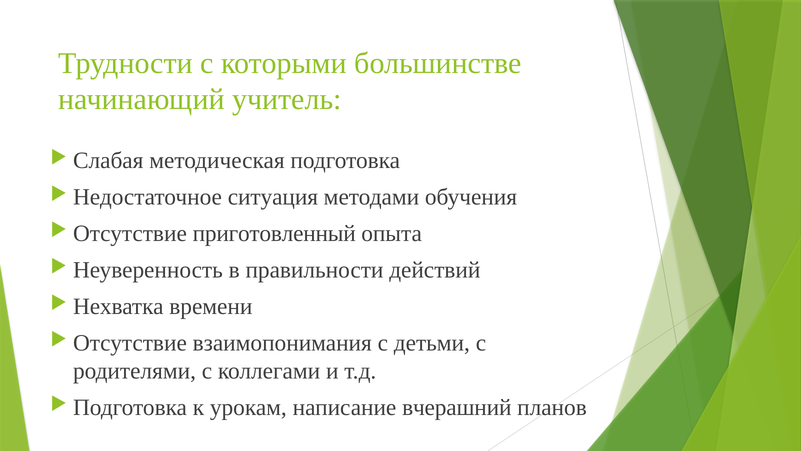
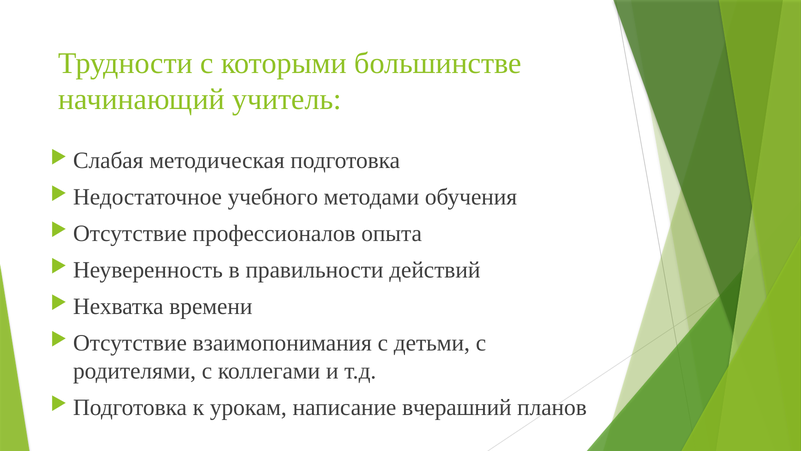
ситуация: ситуация -> учебного (273, 197)
приготовленный: приготовленный -> профессионалов (274, 233)
